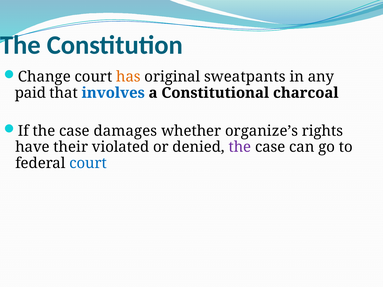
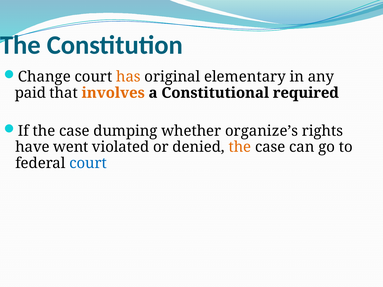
sweatpants: sweatpants -> elementary (245, 77)
involves colour: blue -> orange (113, 93)
charcoal: charcoal -> required (306, 93)
damages: damages -> dumping (125, 131)
their: their -> went (71, 147)
the colour: purple -> orange (240, 147)
